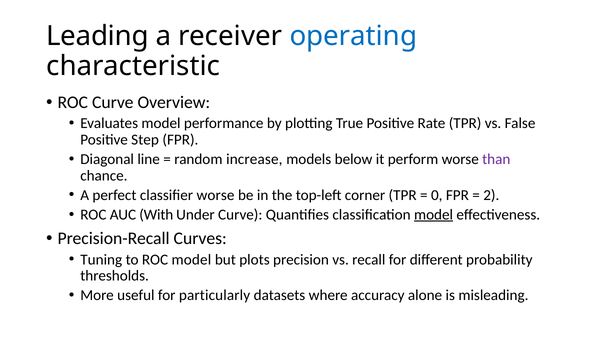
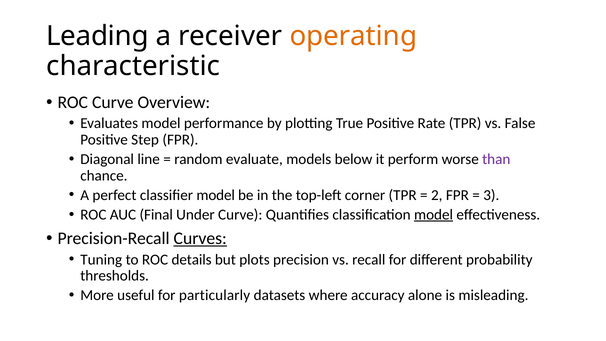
operating colour: blue -> orange (353, 36)
increase: increase -> evaluate (254, 159)
classifier worse: worse -> model (216, 195)
0: 0 -> 2 (437, 195)
2: 2 -> 3 (491, 195)
With: With -> Final (156, 215)
Curves underline: none -> present (200, 239)
ROC model: model -> details (192, 259)
